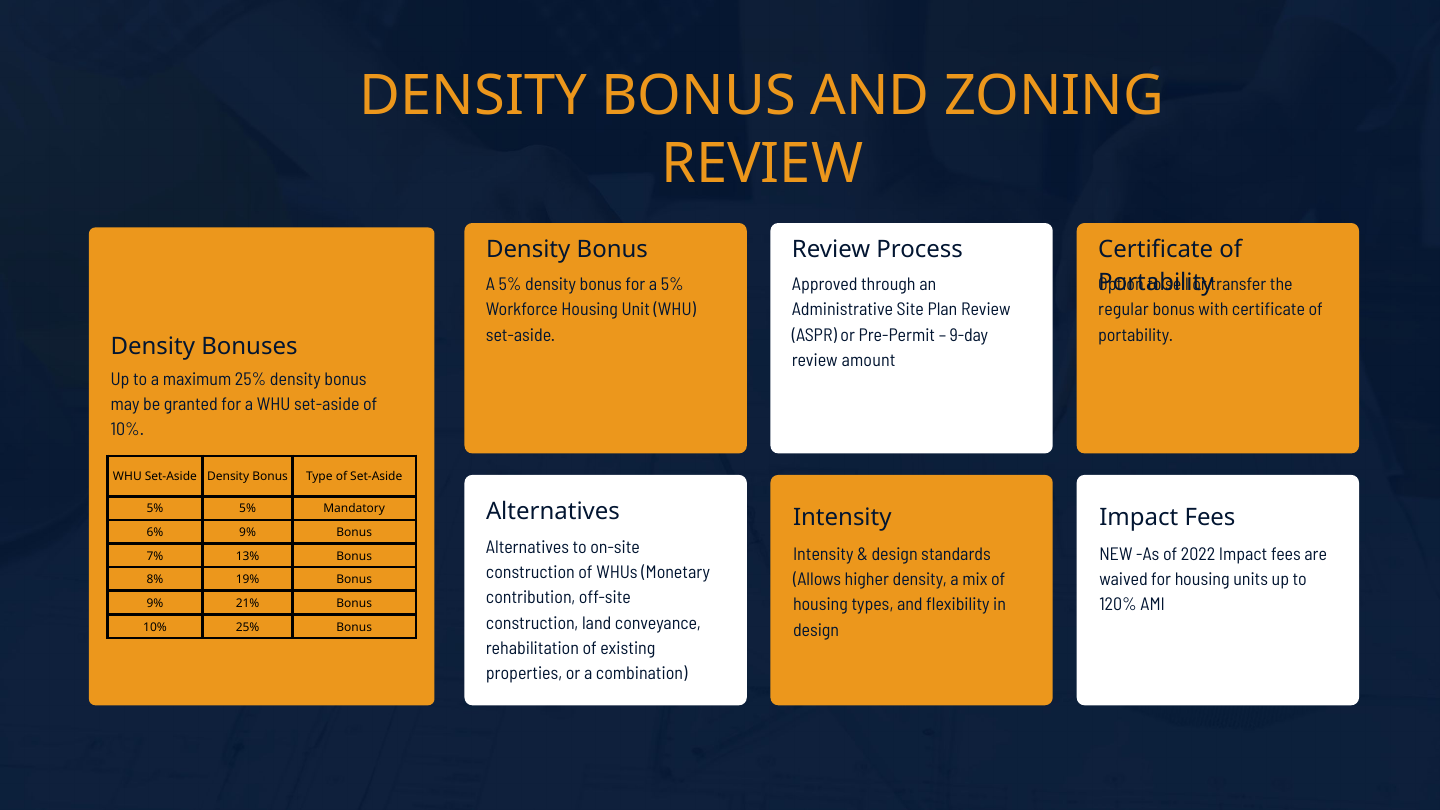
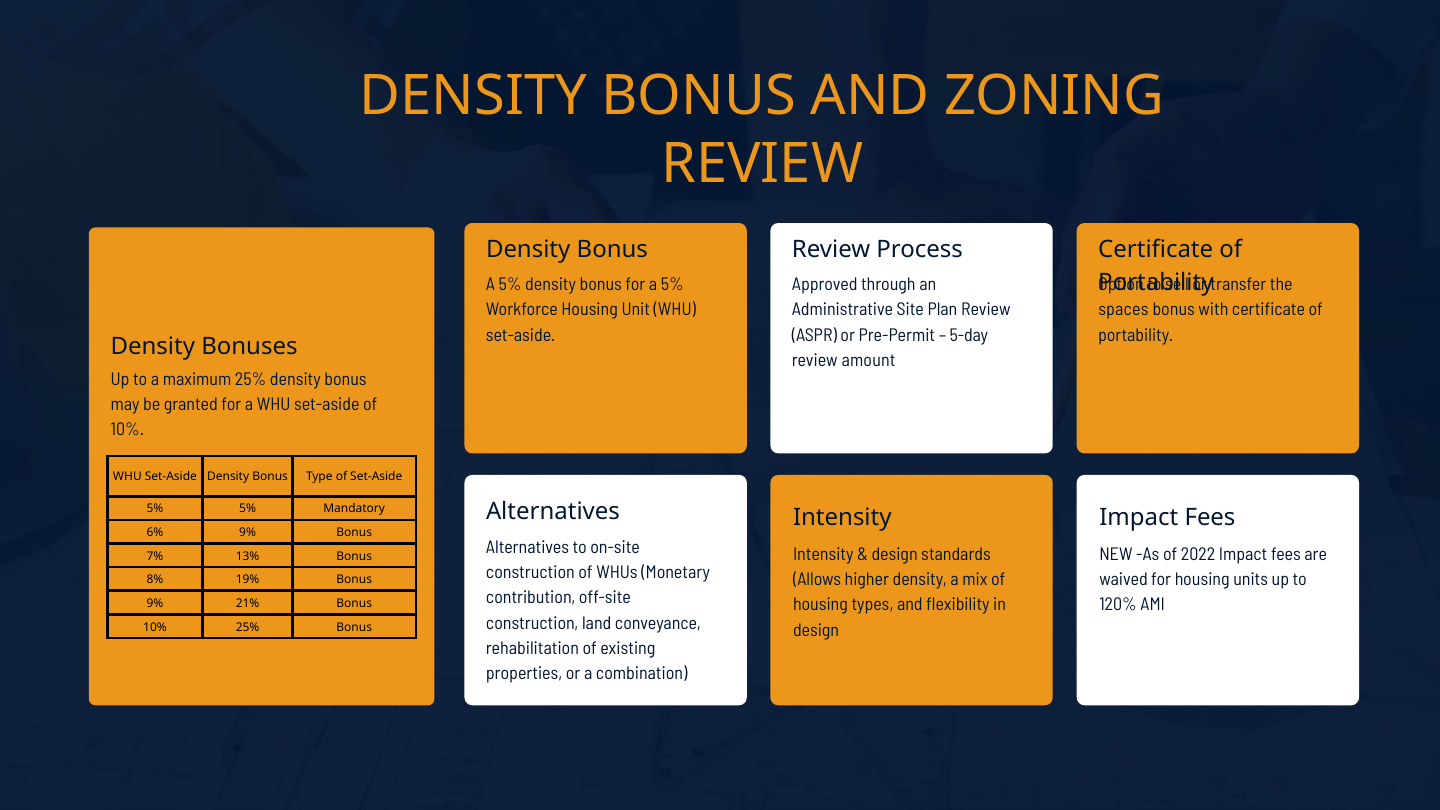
regular: regular -> spaces (1123, 310)
9-day: 9-day -> 5-day (969, 335)
